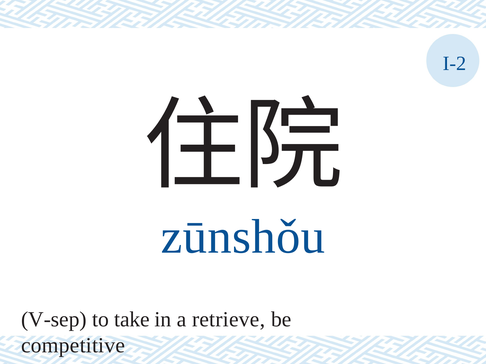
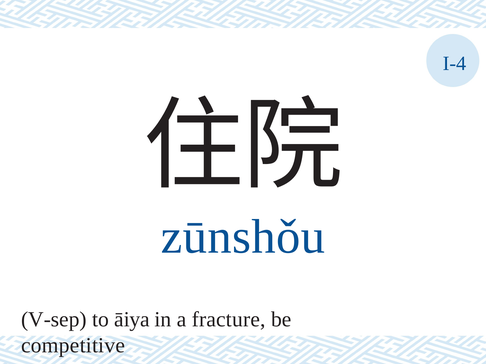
I-2: I-2 -> I-4 (455, 64)
take: take -> āiya (132, 320)
retrieve: retrieve -> fracture (229, 320)
